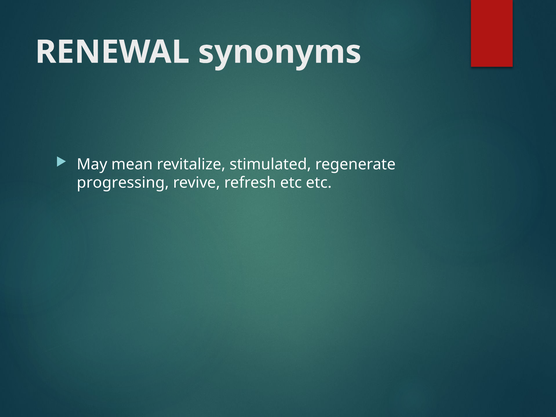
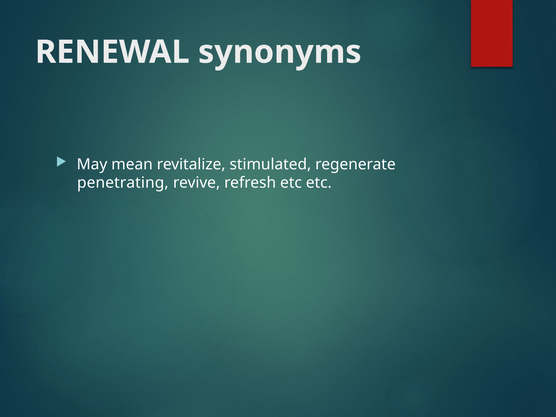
progressing: progressing -> penetrating (123, 183)
